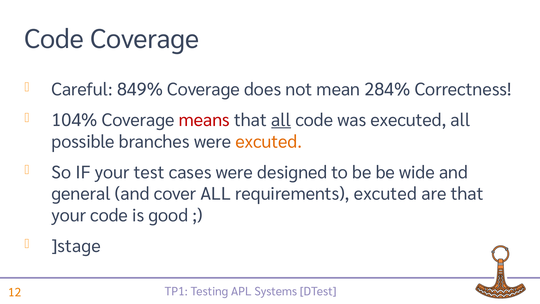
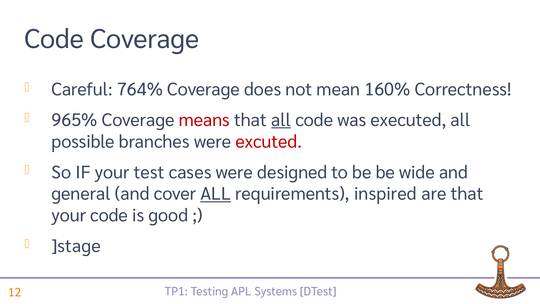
849%: 849% -> 764% (140, 89)
284%: 284% -> 160% (387, 89)
104%: 104% -> 965% (75, 120)
excuted colour: orange -> red (269, 142)
ALL underline: none -> present (216, 194)
requirements excuted: excuted -> inspired (385, 194)
